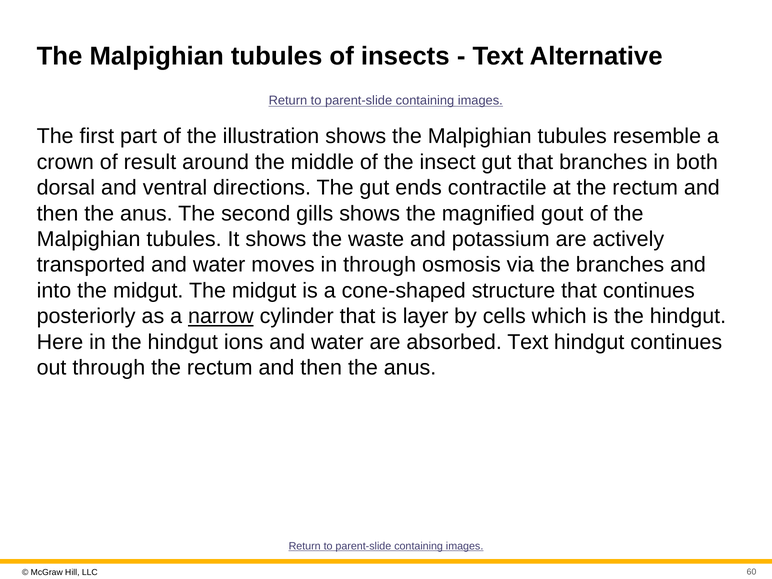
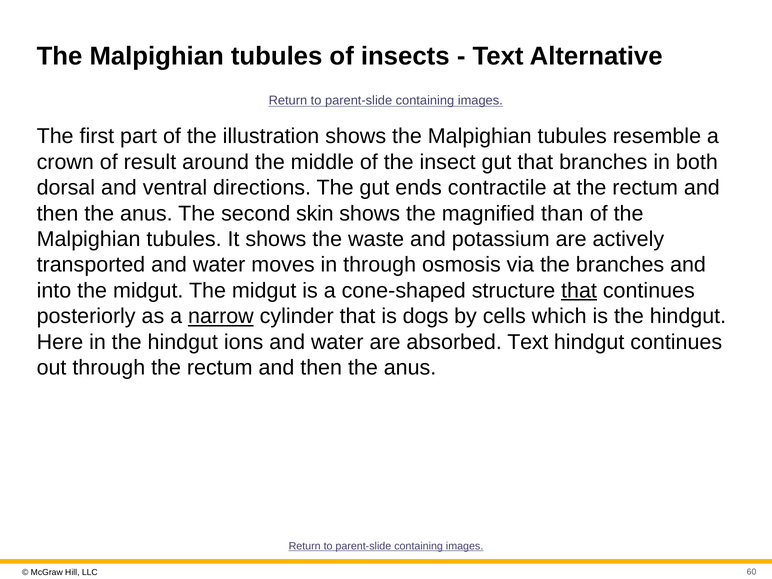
gills: gills -> skin (315, 213)
gout: gout -> than (562, 213)
that underline: none -> present (579, 291)
layer: layer -> dogs (426, 316)
